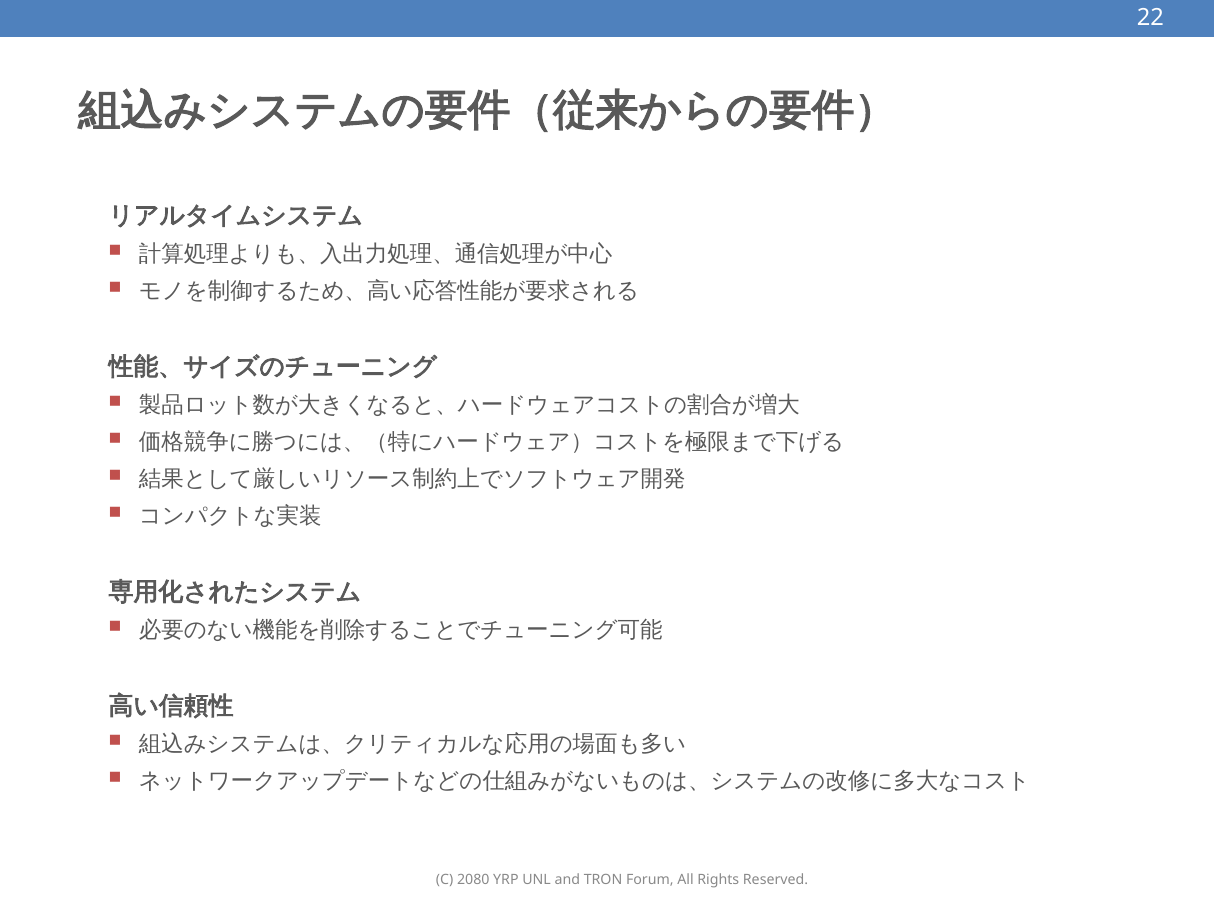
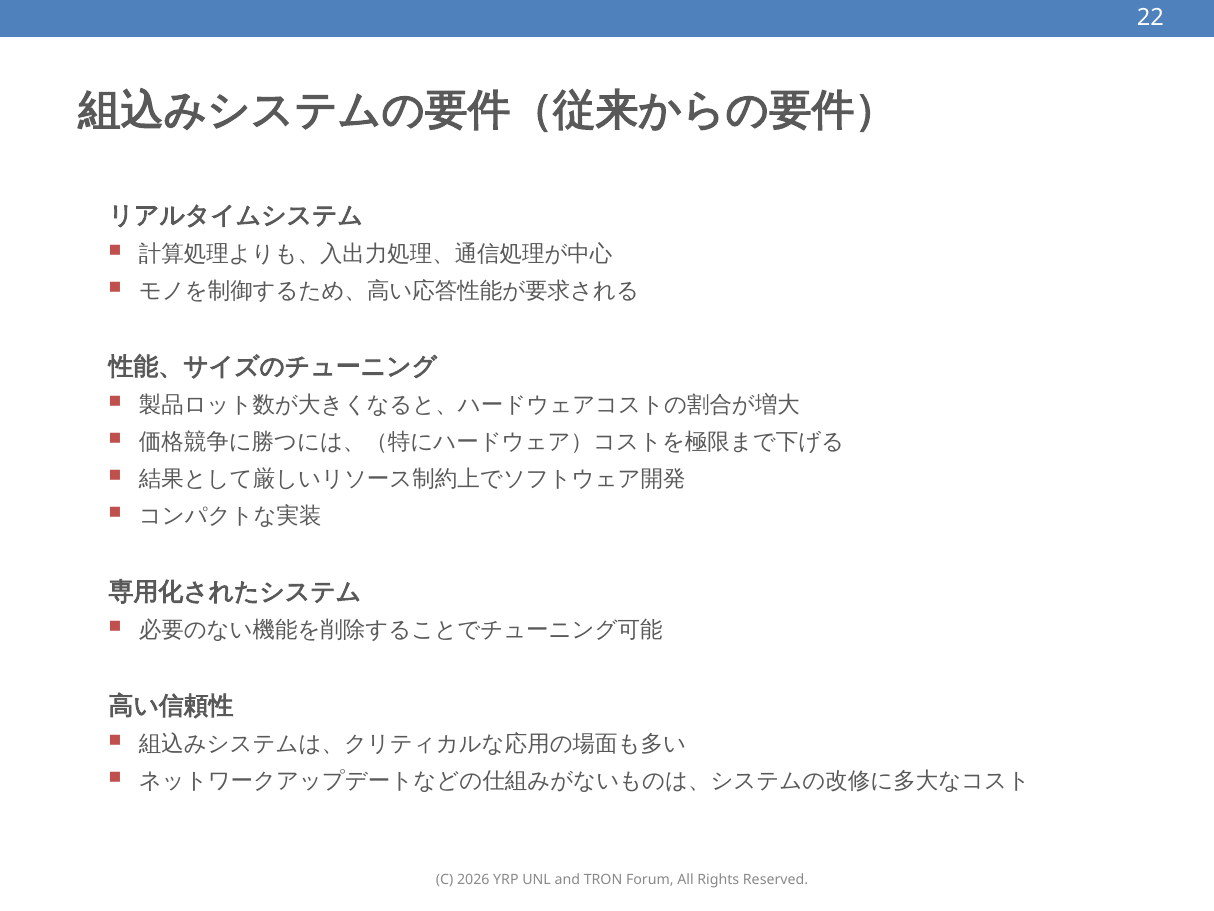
2080: 2080 -> 2026 (473, 880)
